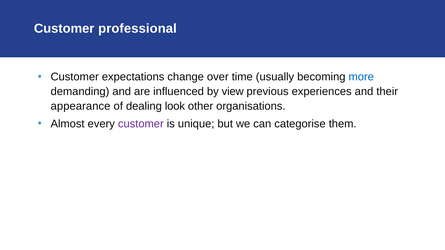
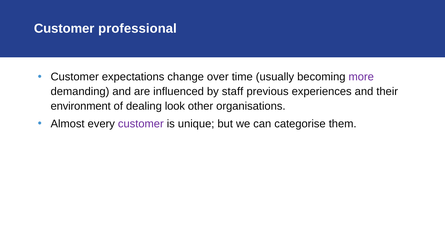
more colour: blue -> purple (361, 77)
view: view -> staff (233, 92)
appearance: appearance -> environment (81, 106)
